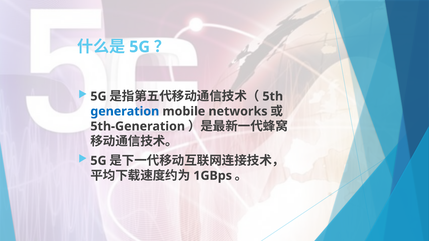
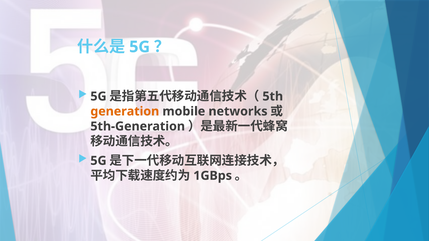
generation colour: blue -> orange (125, 111)
